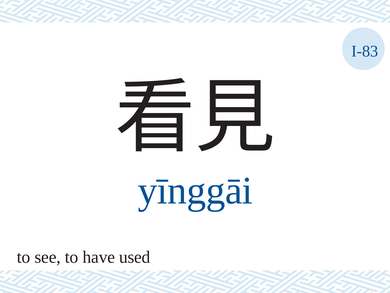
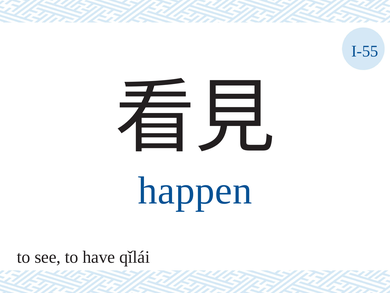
I-83: I-83 -> I-55 (365, 51)
yīnggāi: yīnggāi -> happen (195, 190)
used: used -> qǐlái (135, 257)
